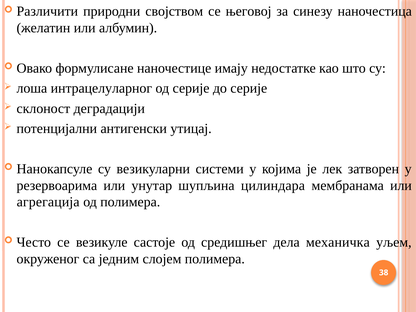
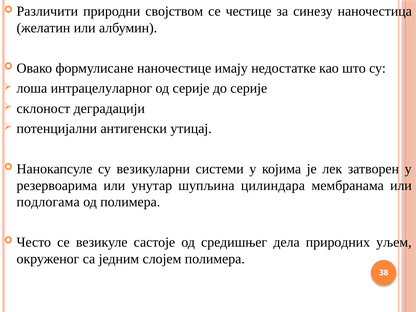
његовој: његовој -> честице (249, 11)
агрегација: агрегација -> подлогама (48, 202)
механичка: механичка -> природних (338, 242)
